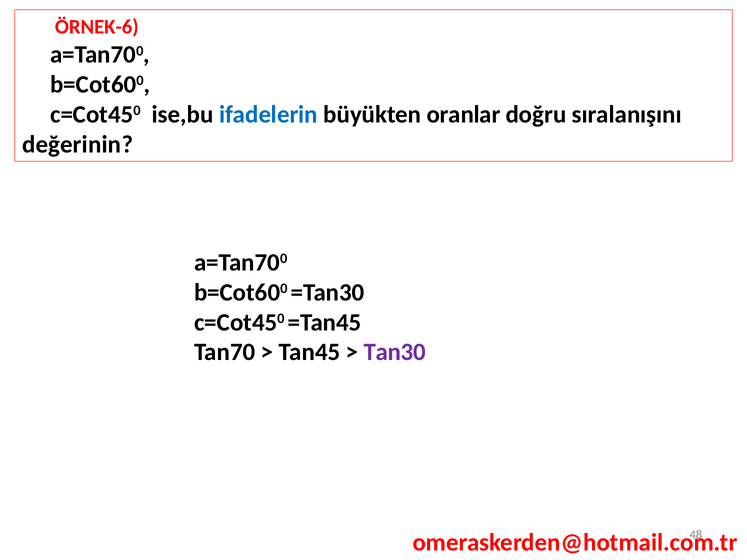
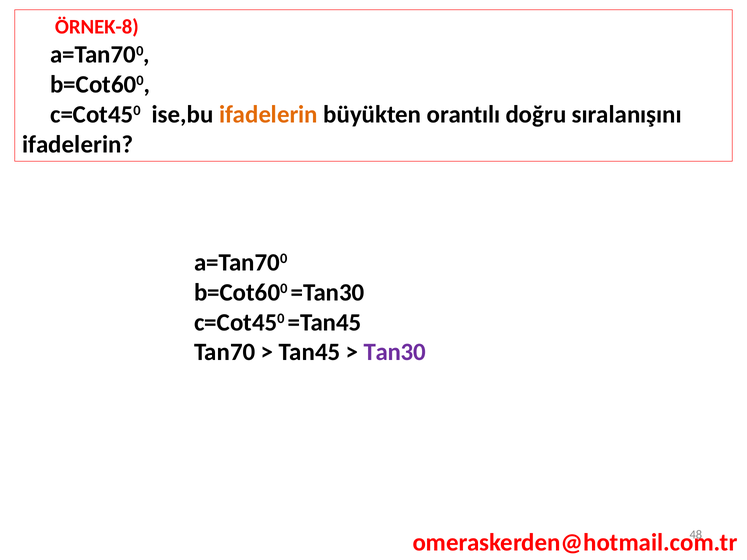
ÖRNEK-6: ÖRNEK-6 -> ÖRNEK-8 (97, 27)
ifadelerin colour: blue -> orange (268, 115)
oranlar: oranlar -> orantılı (464, 115)
değerinin: değerinin -> ifadelerin (78, 144)
